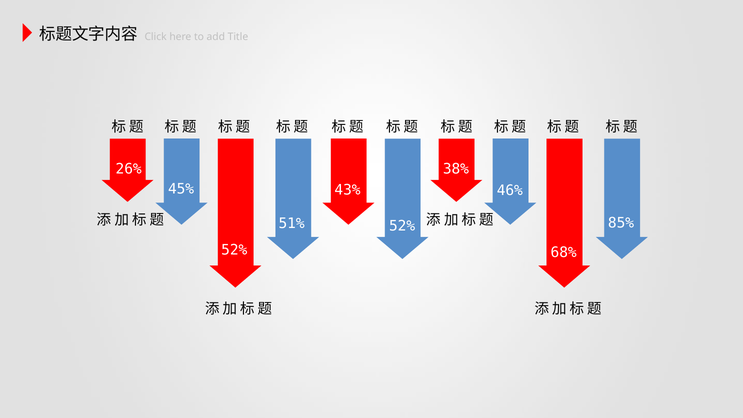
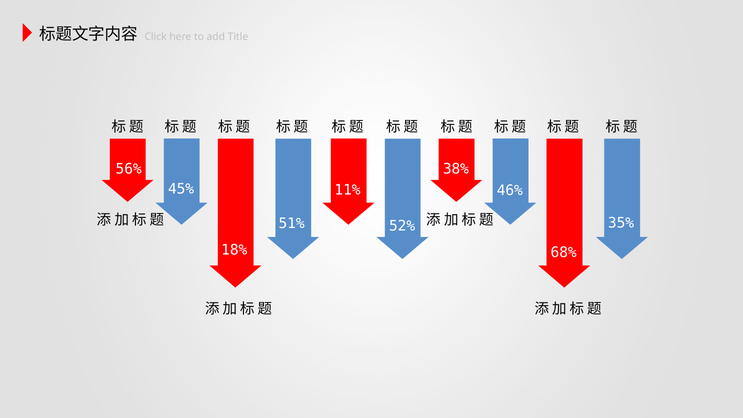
26%: 26% -> 56% (129, 169)
43%: 43% -> 11% (348, 190)
85%: 85% -> 35% (621, 223)
52%: 52% -> 18% (234, 250)
